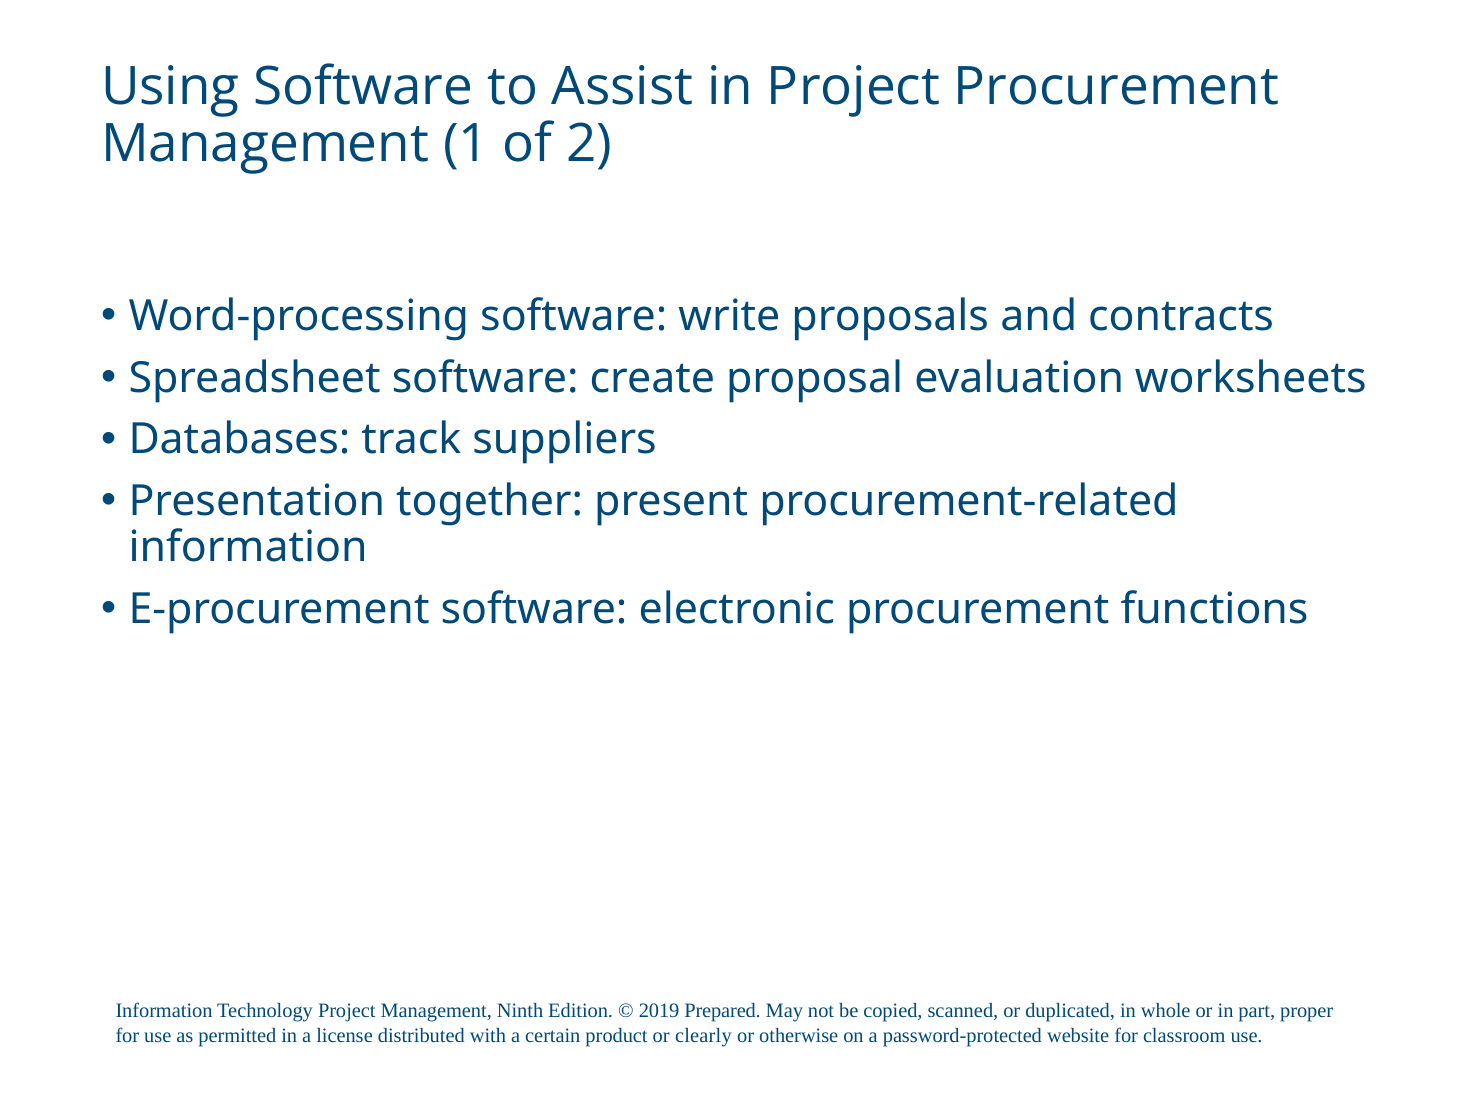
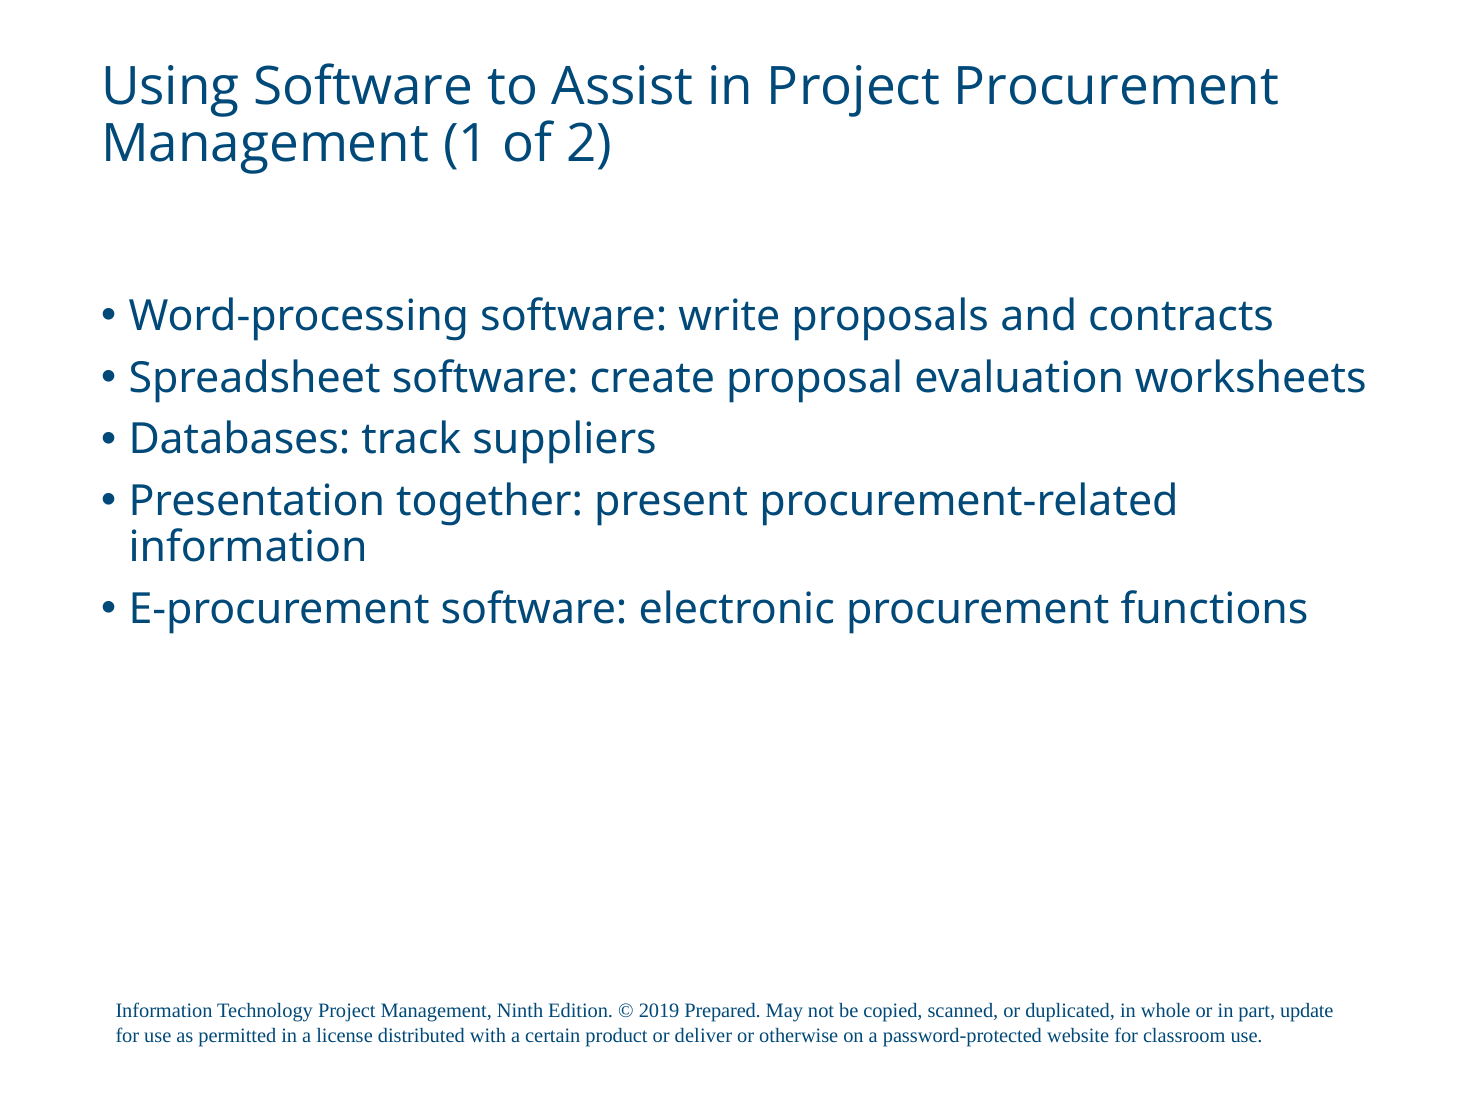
proper: proper -> update (1307, 1011)
clearly: clearly -> deliver (703, 1035)
